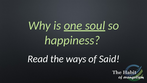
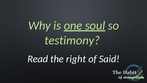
happiness: happiness -> testimony (72, 40)
ways: ways -> right (76, 59)
